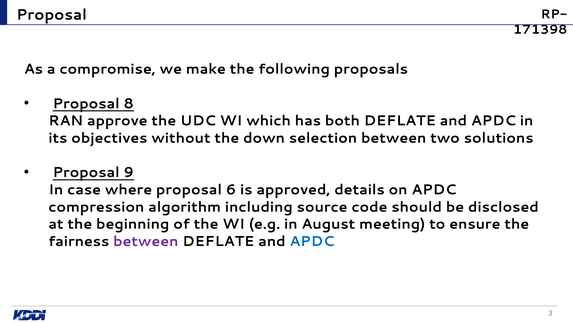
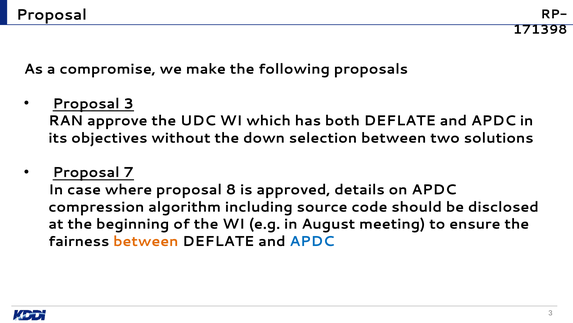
8: 8 -> 3 (129, 103)
9: 9 -> 7 (129, 172)
6: 6 -> 8 (231, 189)
between colour: purple -> orange (146, 241)
